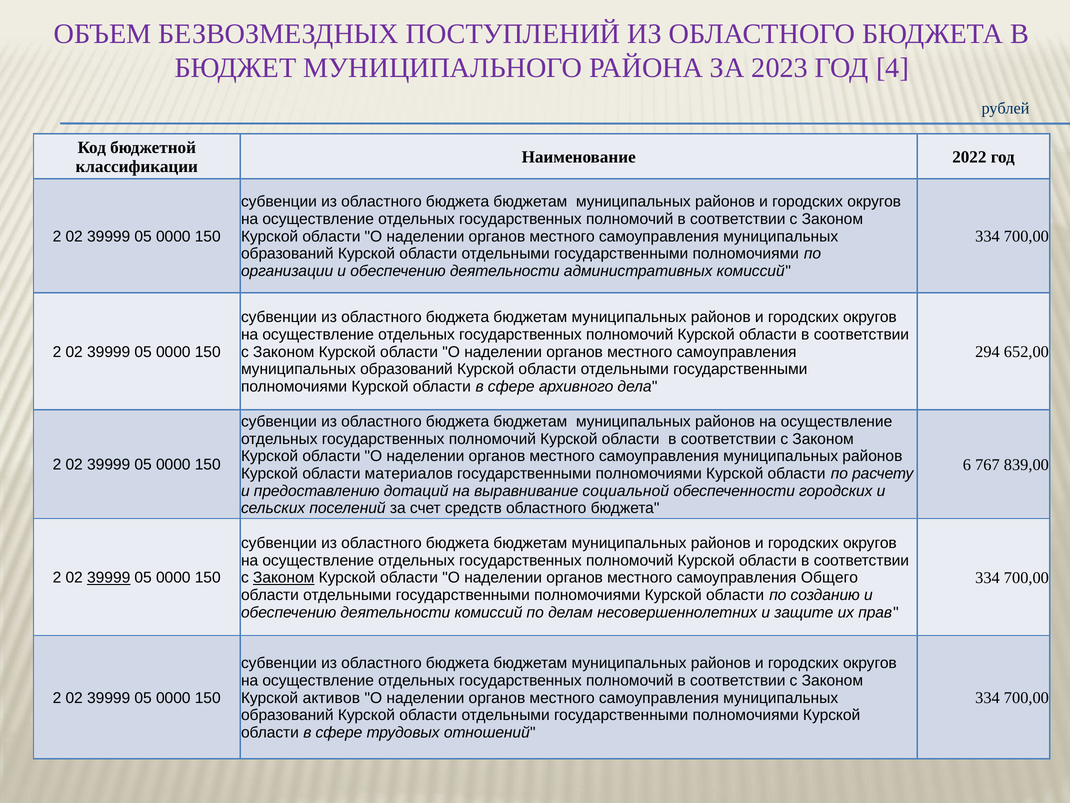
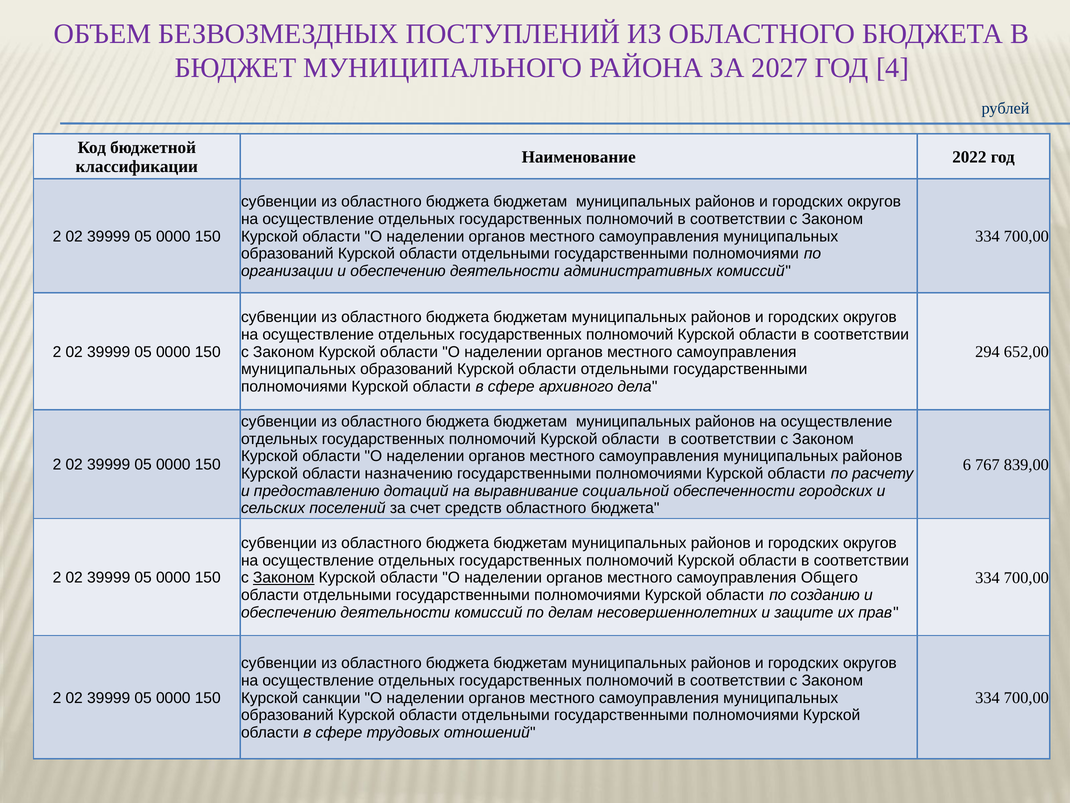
2023: 2023 -> 2027 (780, 68)
материалов: материалов -> назначению (409, 473)
39999 underline: present -> none (109, 577)
активов: активов -> санкции (331, 697)
